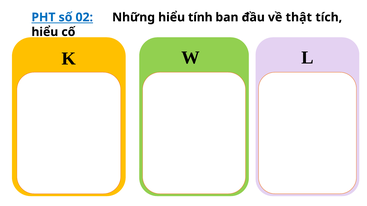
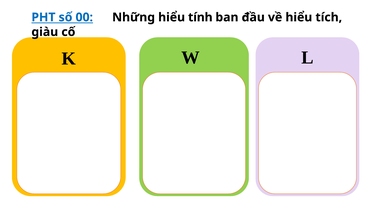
02: 02 -> 00 (84, 17)
về thật: thật -> hiểu (299, 17)
hiểu: hiểu -> giàu (45, 32)
